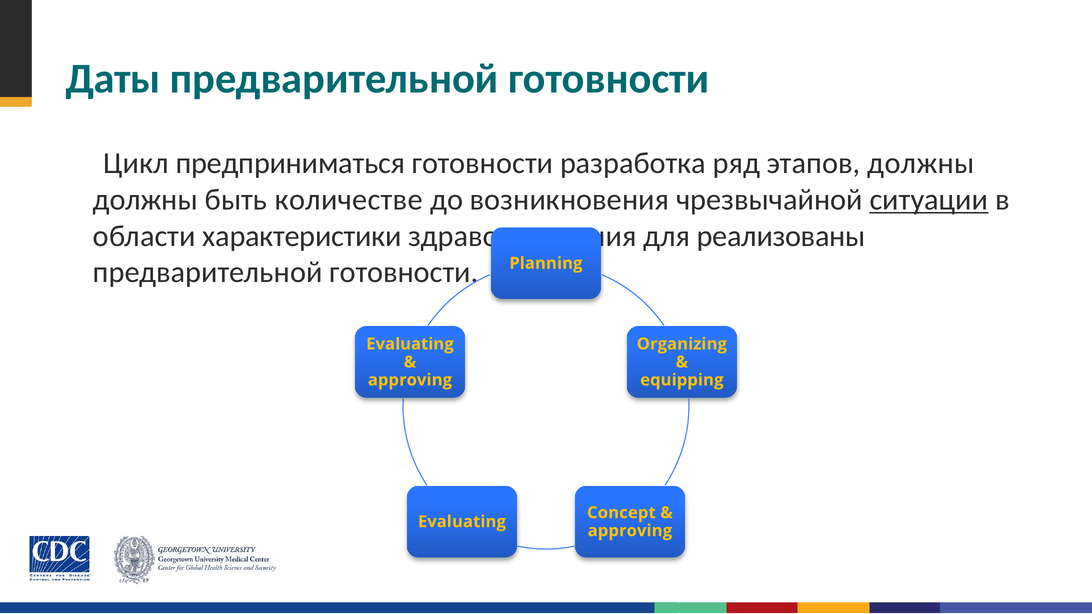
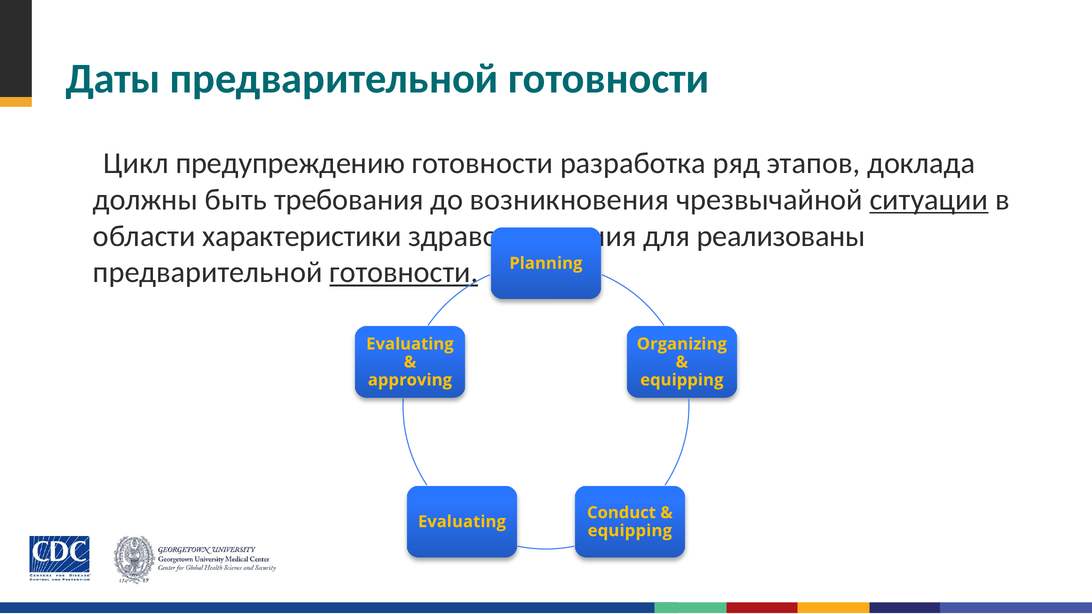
предприниматься: предприниматься -> предупреждению (290, 163)
этапов должны: должны -> доклада (921, 163)
количестве: количестве -> требования (349, 200)
готовности underline: none -> present (404, 273)
Concept: Concept -> Conduct (621, 513)
approving: approving -> equipping (630, 531)
